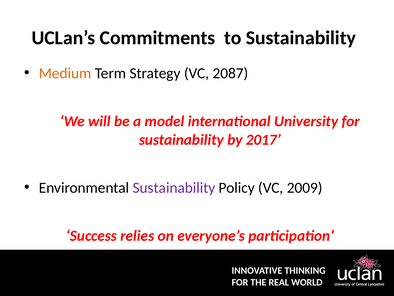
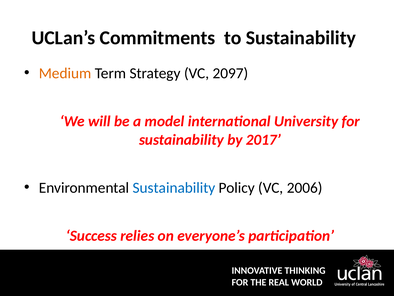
2087: 2087 -> 2097 (230, 73)
Sustainability colour: purple -> blue (174, 187)
2009: 2009 -> 2006 (305, 187)
